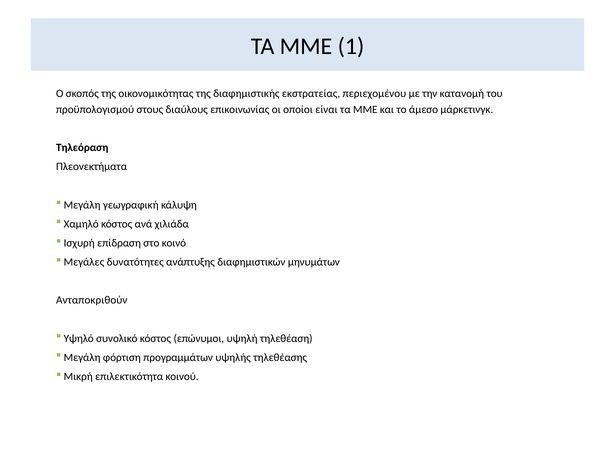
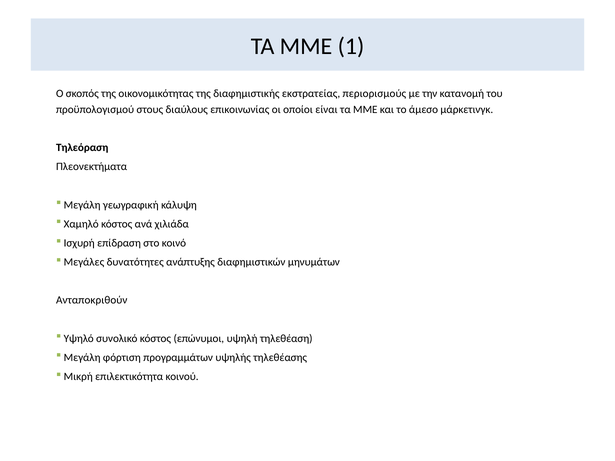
περιεχομένου: περιεχομένου -> περιορισμούς (374, 94)
